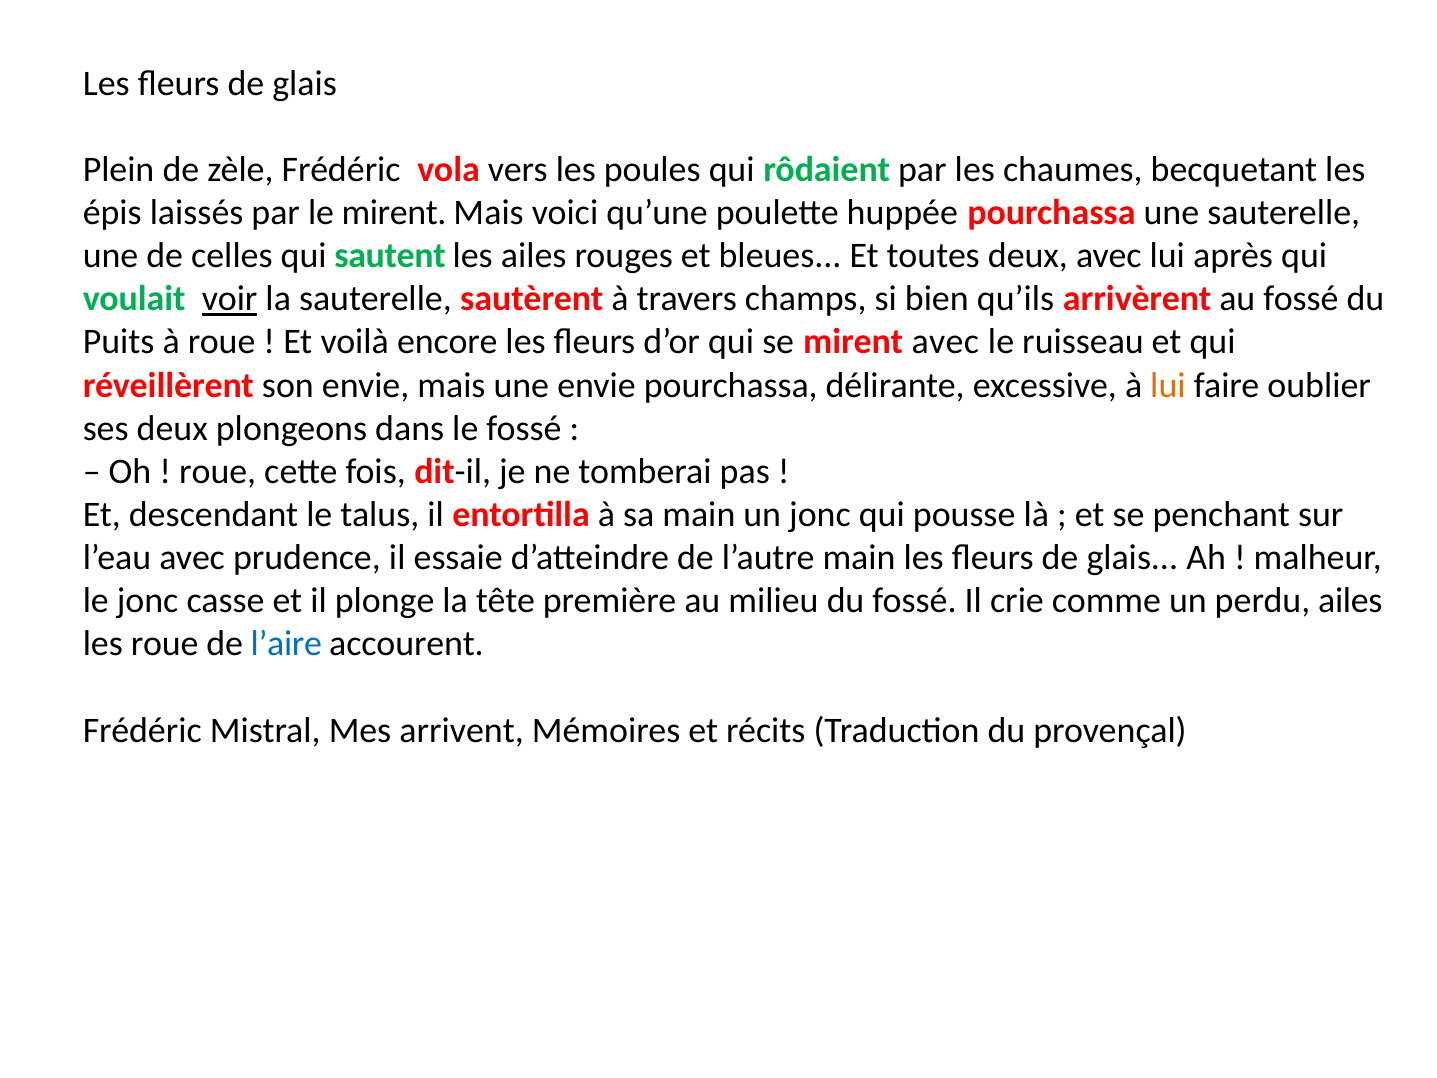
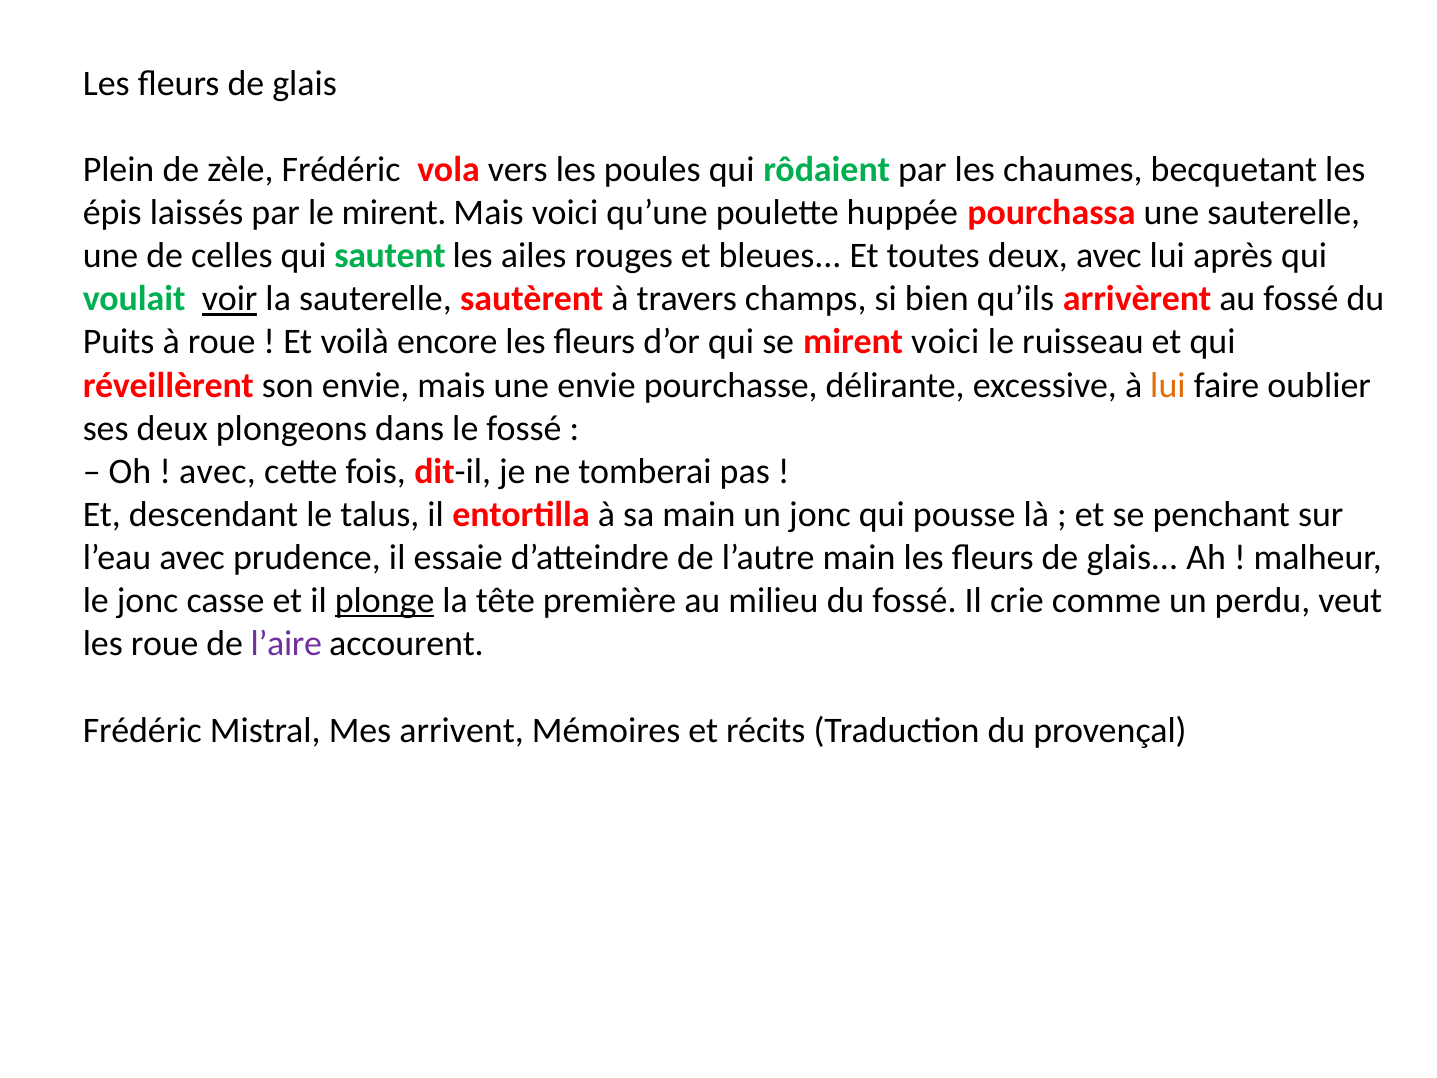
mirent avec: avec -> voici (945, 342)
envie pourchassa: pourchassa -> pourchasse (731, 385)
roue: roue -> avec (217, 471)
plonge underline: none -> present (385, 601)
perdu ailes: ailes -> veut (1350, 601)
l’aire colour: blue -> purple (286, 644)
